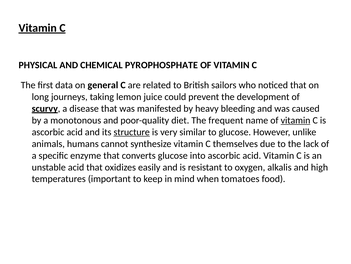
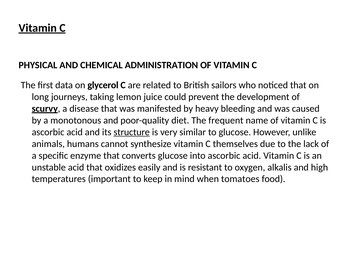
PYROPHOSPHATE: PYROPHOSPHATE -> ADMINISTRATION (161, 65)
general: general -> glycerol (103, 85)
vitamin underline: present -> none (296, 120)
